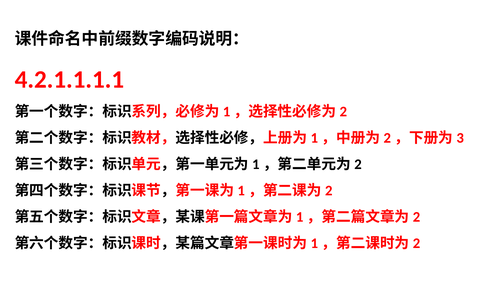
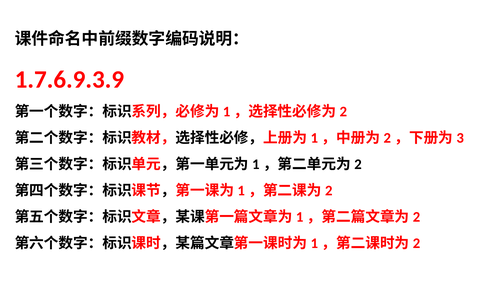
4.2.1.1.1.1: 4.2.1.1.1.1 -> 1.7.6.9.3.9 (69, 80)
